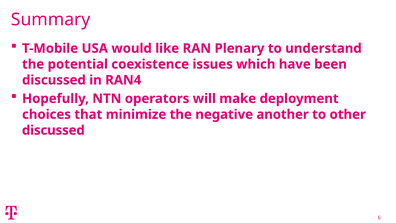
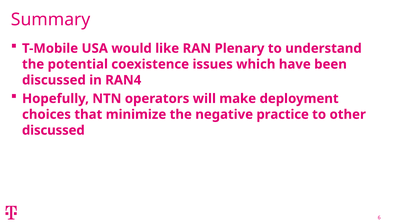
another: another -> practice (283, 114)
